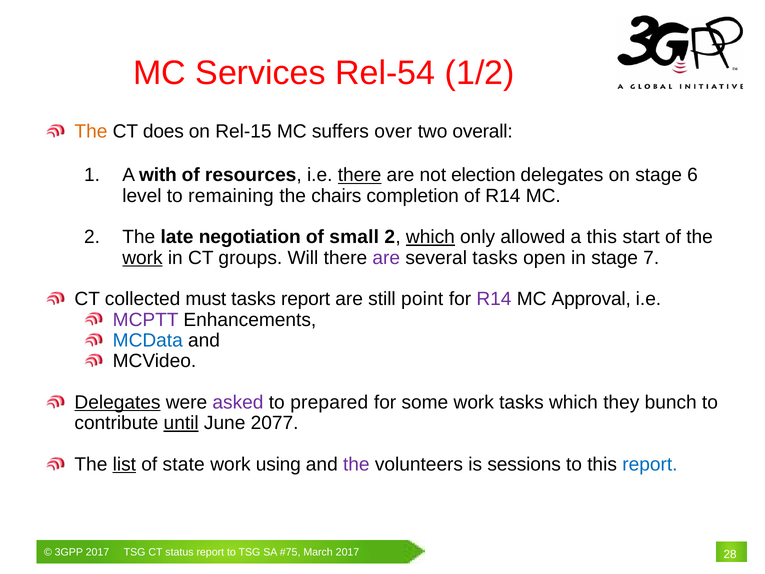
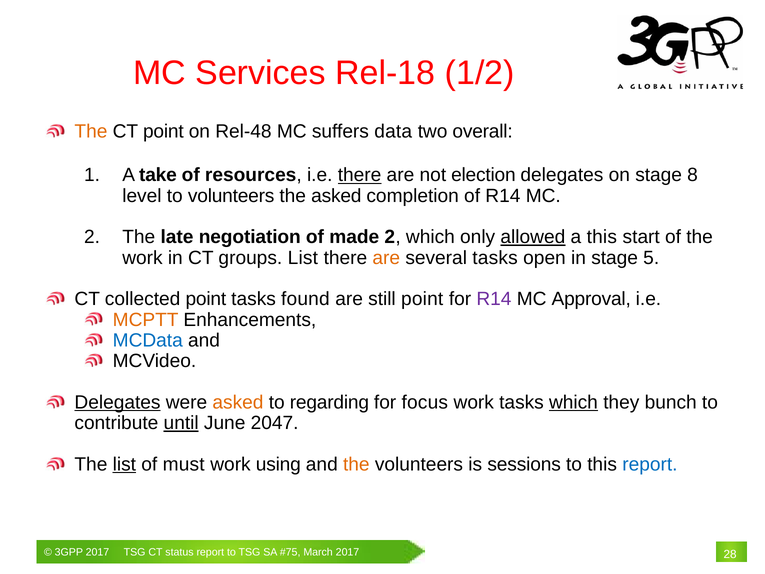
Rel-54: Rel-54 -> Rel-18 (385, 73)
CT does: does -> point (163, 131)
Rel-15: Rel-15 -> Rel-48 (243, 131)
over: over -> data (393, 131)
with: with -> take (158, 175)
6: 6 -> 8 (693, 175)
to remaining: remaining -> volunteers (231, 196)
the chairs: chairs -> asked (336, 196)
small: small -> made (354, 237)
which underline: present -> none (430, 237)
allowed underline: none -> present (533, 237)
work underline: present -> none (142, 258)
groups Will: Will -> List (303, 258)
are colour: purple -> orange (386, 258)
7: 7 -> 5 (651, 258)
collected must: must -> point (206, 299)
tasks report: report -> found (305, 299)
MCPTT colour: purple -> orange (146, 320)
asked colour: purple -> orange (238, 402)
prepared: prepared -> regarding (329, 402)
some: some -> focus (425, 402)
which underline: none -> present (573, 402)
2077: 2077 -> 2047 (275, 423)
state: state -> must (184, 464)
the colour: purple -> orange (356, 464)
